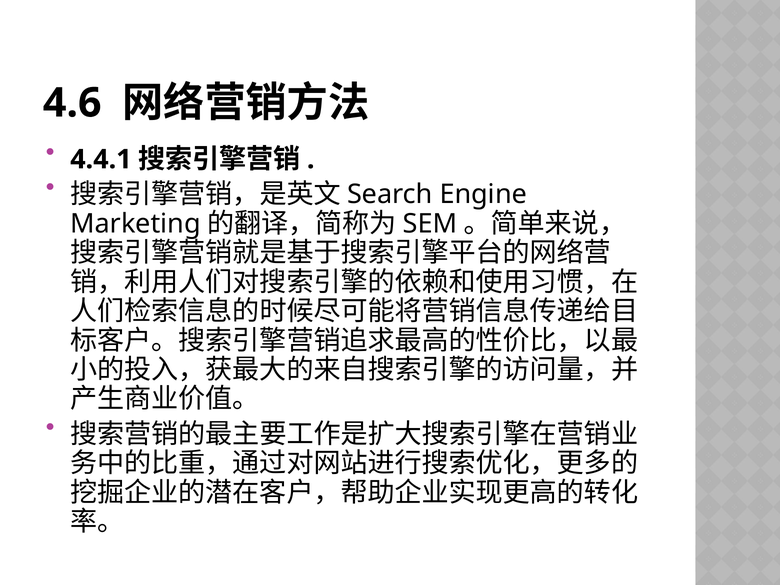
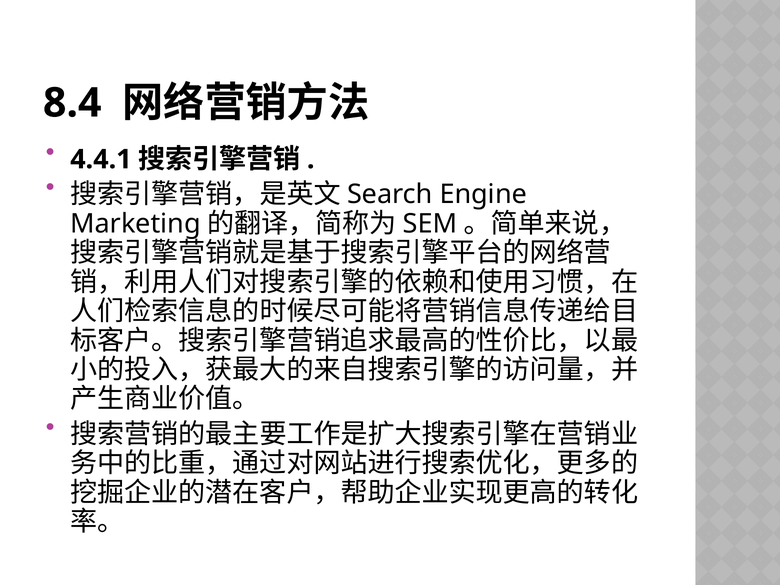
4.6: 4.6 -> 8.4 (72, 103)
